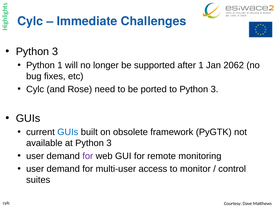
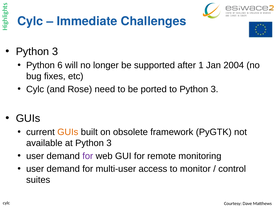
Python 1: 1 -> 6 (60, 65)
2062: 2062 -> 2004 (234, 65)
GUIs colour: blue -> orange (68, 132)
